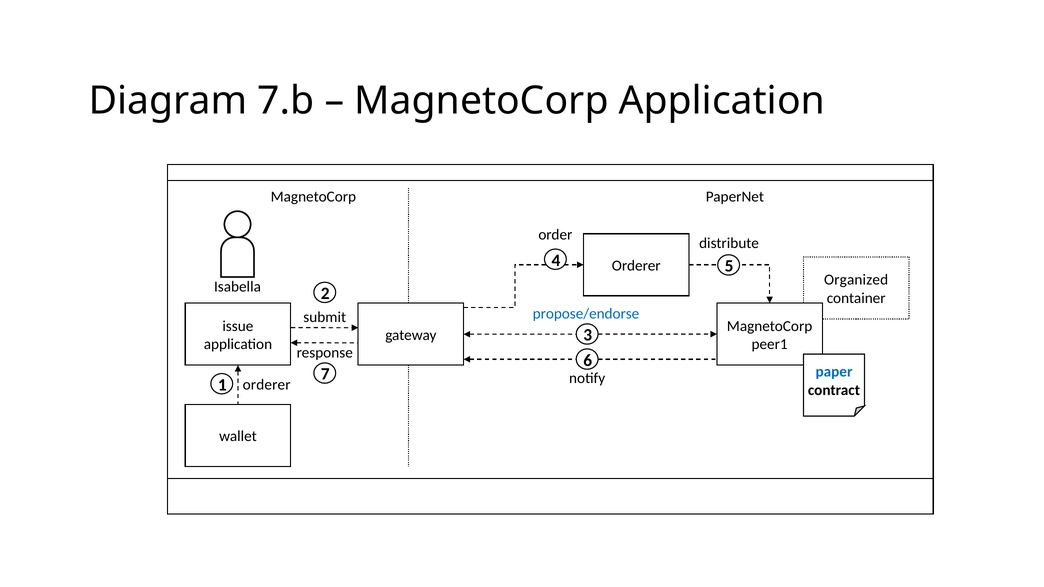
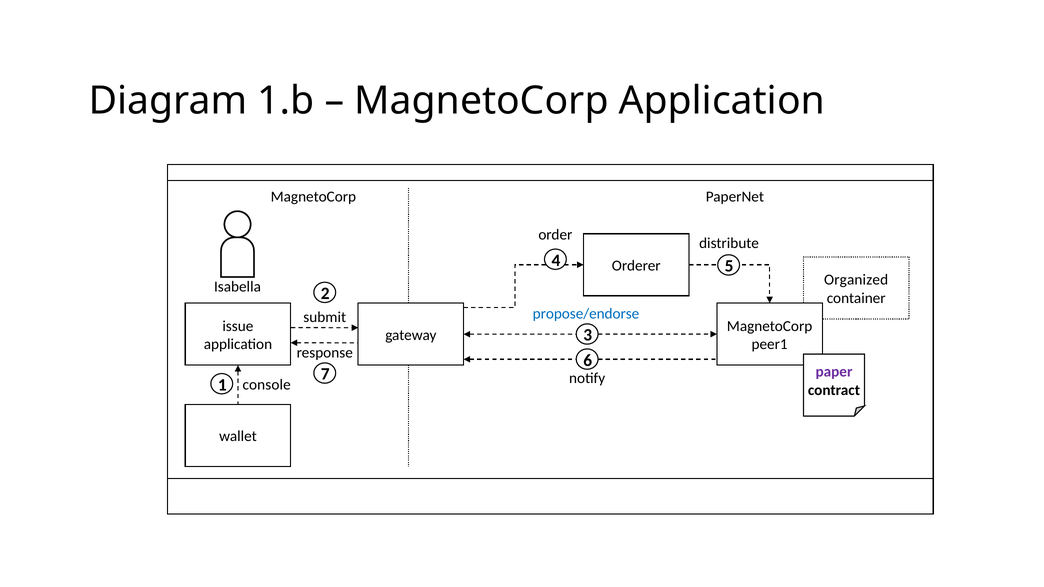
7.b: 7.b -> 1.b (286, 101)
paper colour: blue -> purple (834, 372)
orderer: orderer -> console (267, 385)
